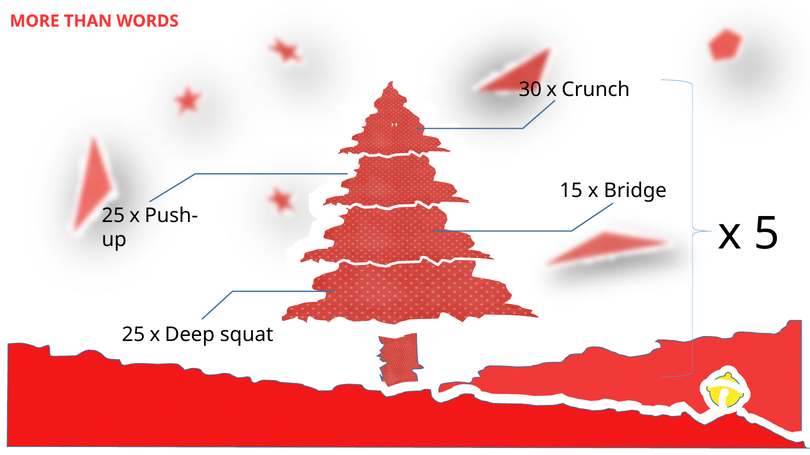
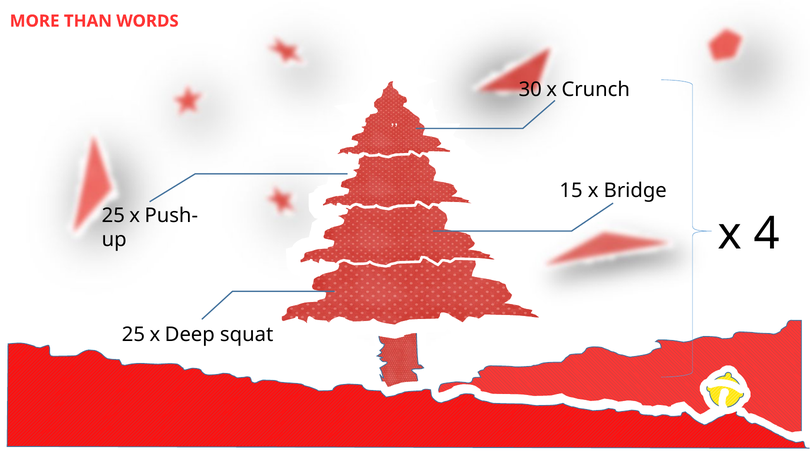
5: 5 -> 4 (767, 234)
